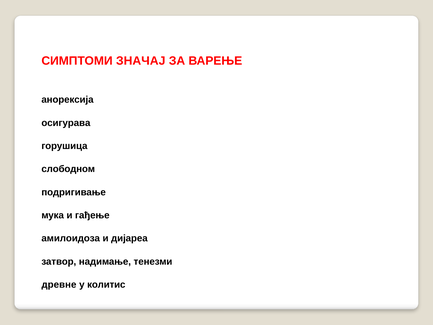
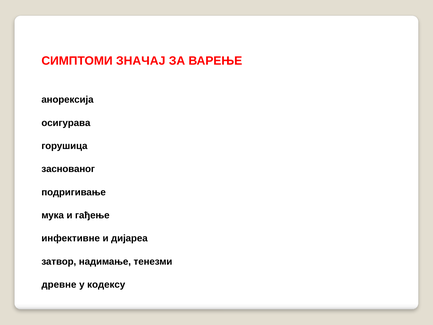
слободном: слободном -> заснованог (68, 169)
амилоидоза: амилоидоза -> инфективне (71, 238)
колитис: колитис -> кодексу (106, 284)
